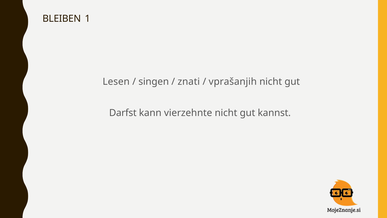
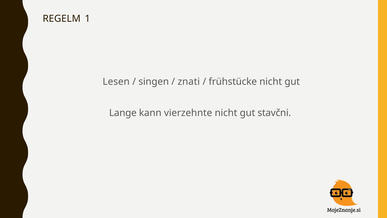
BLEIBEN: BLEIBEN -> REGELM (62, 19)
vprašanjih: vprašanjih -> frühstücke (233, 82)
Darfst: Darfst -> Lange (123, 113)
kannst: kannst -> stavčni (274, 113)
